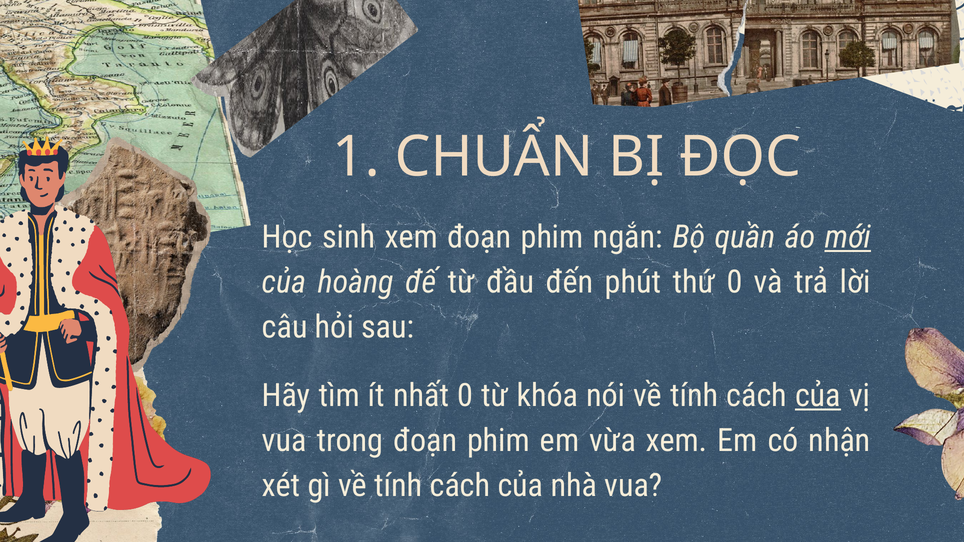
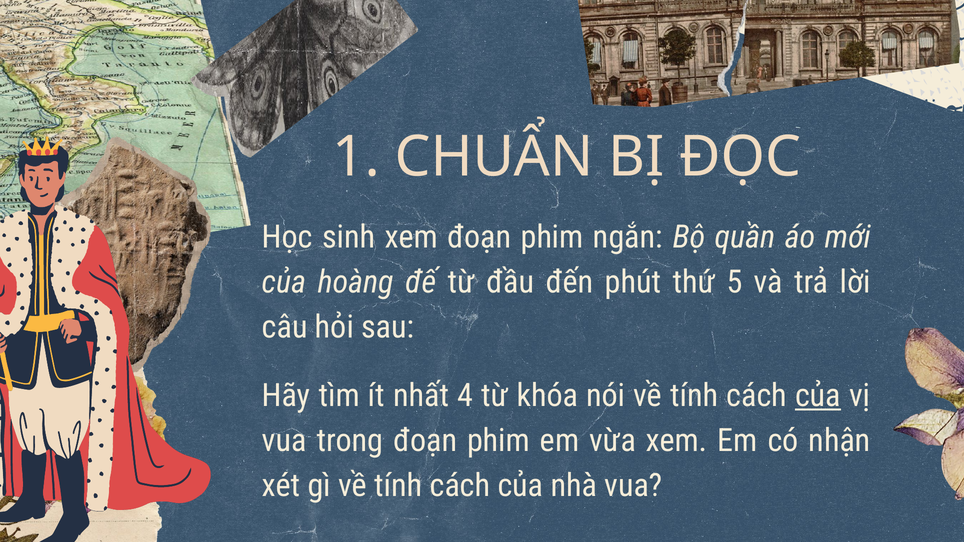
mới underline: present -> none (848, 237)
thứ 0: 0 -> 5 (735, 282)
nhất 0: 0 -> 4 (465, 396)
